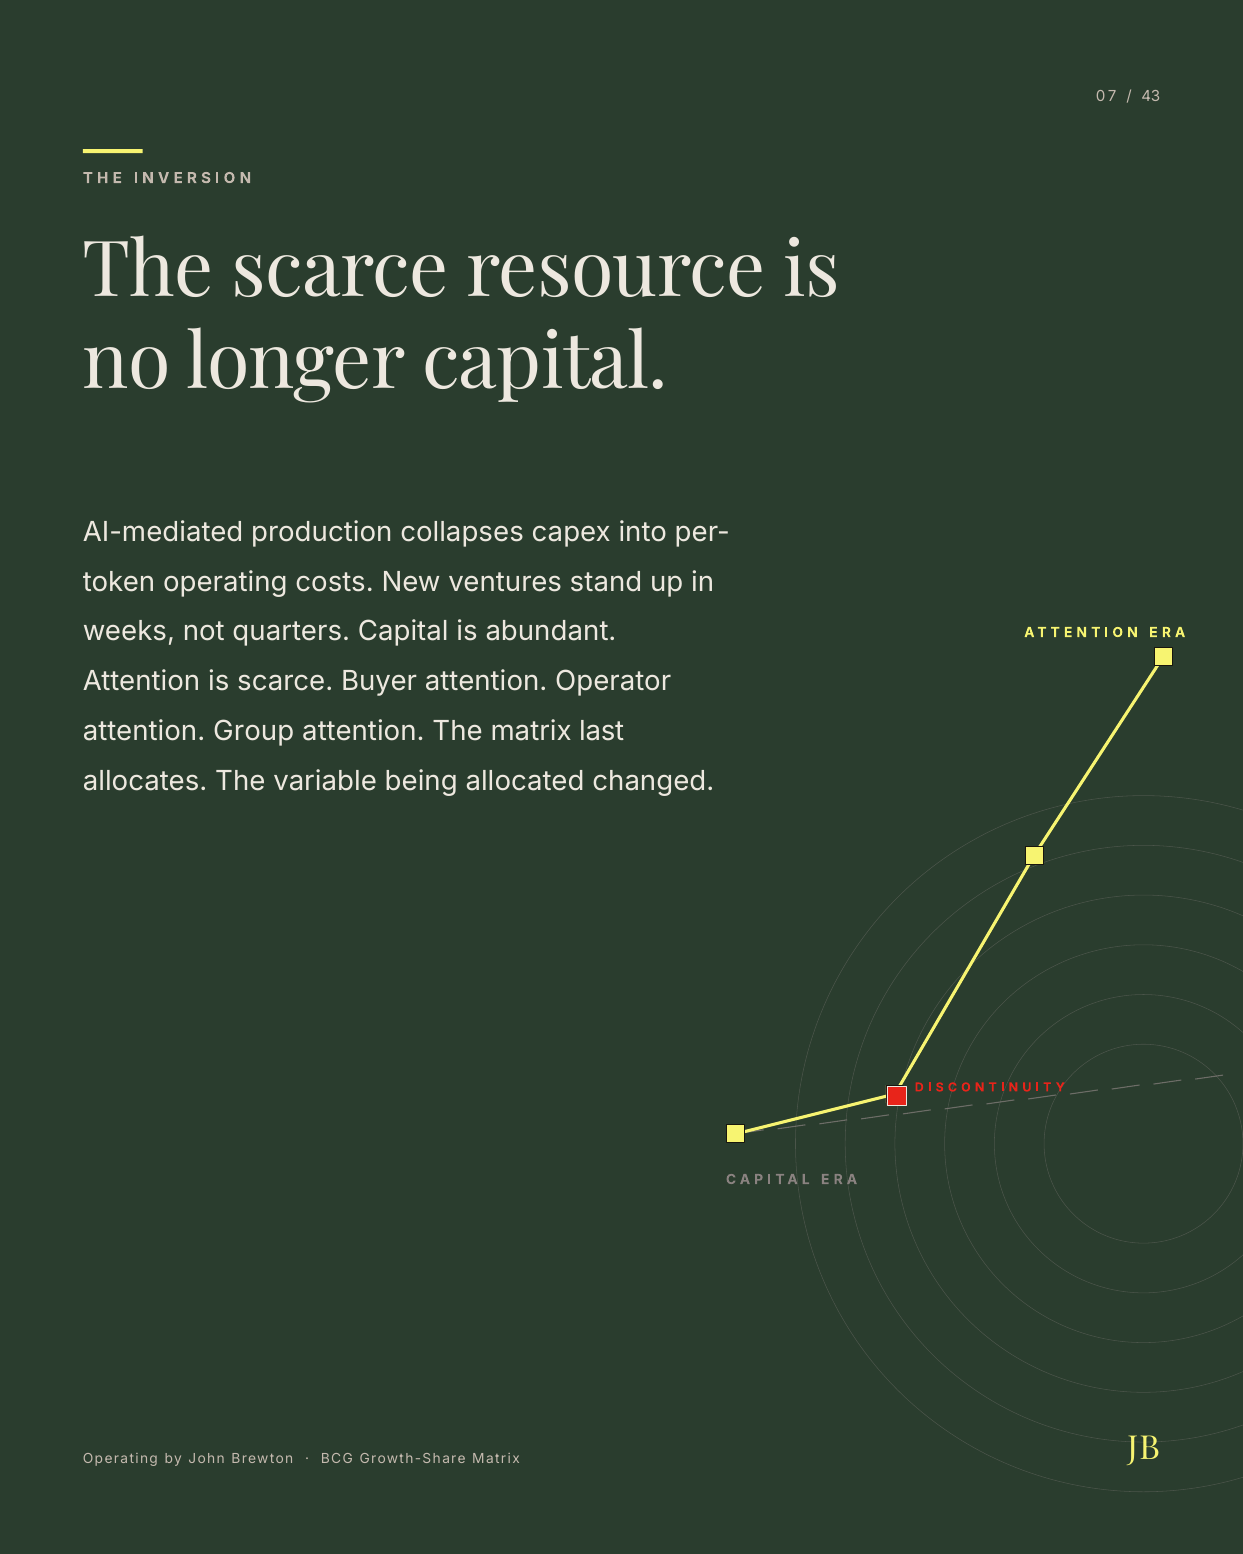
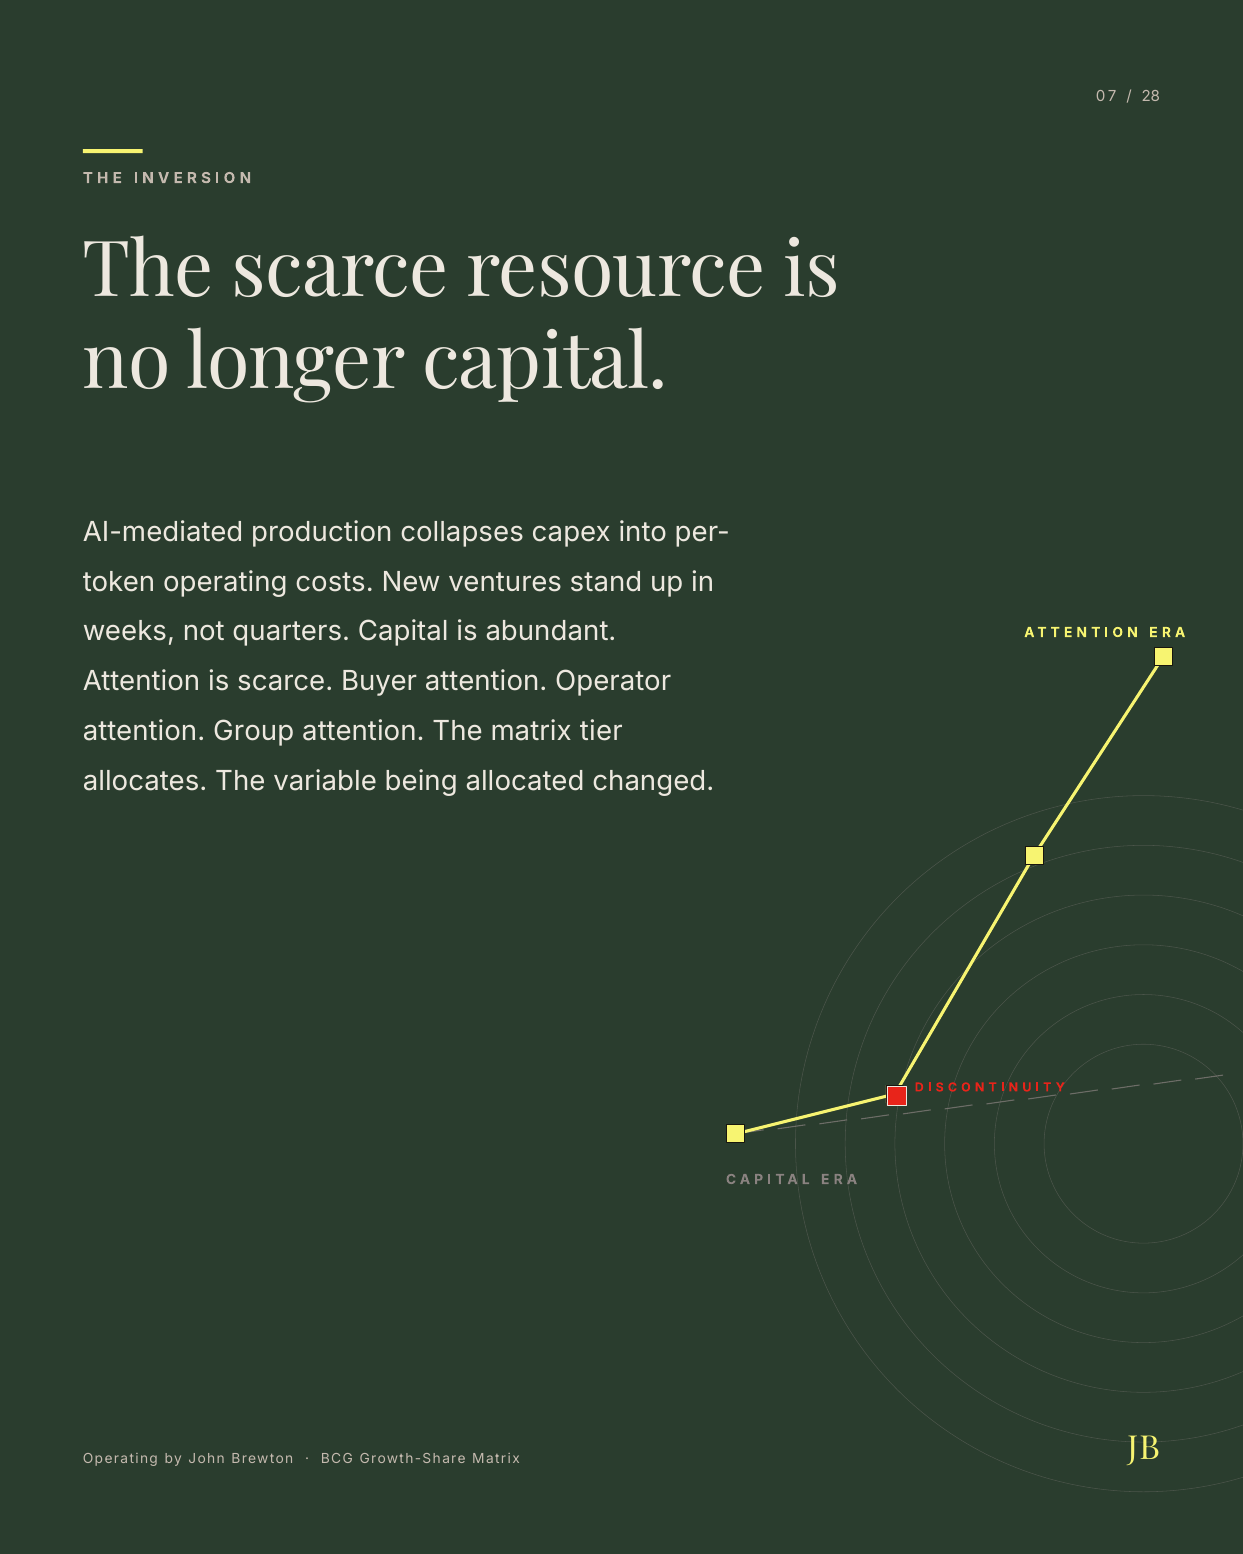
43: 43 -> 28 (1151, 96)
last: last -> tier (601, 731)
